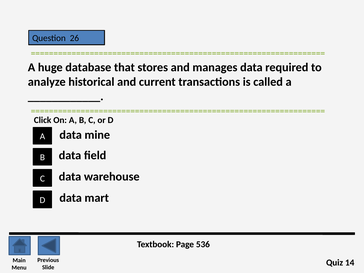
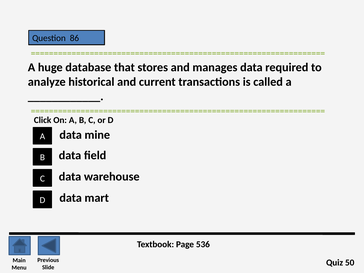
26: 26 -> 86 (74, 38)
14: 14 -> 50 (350, 263)
